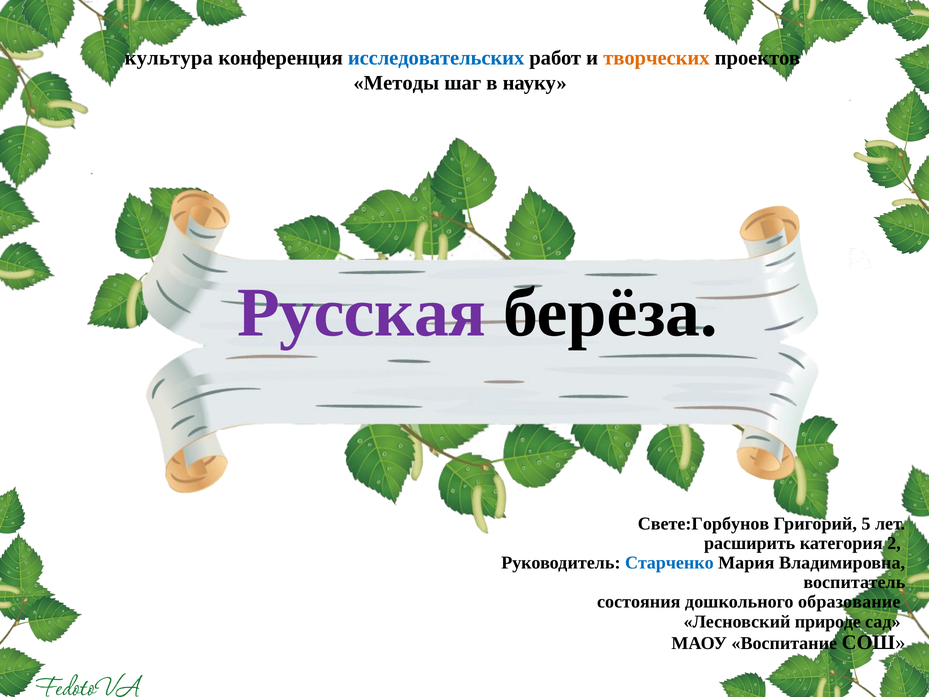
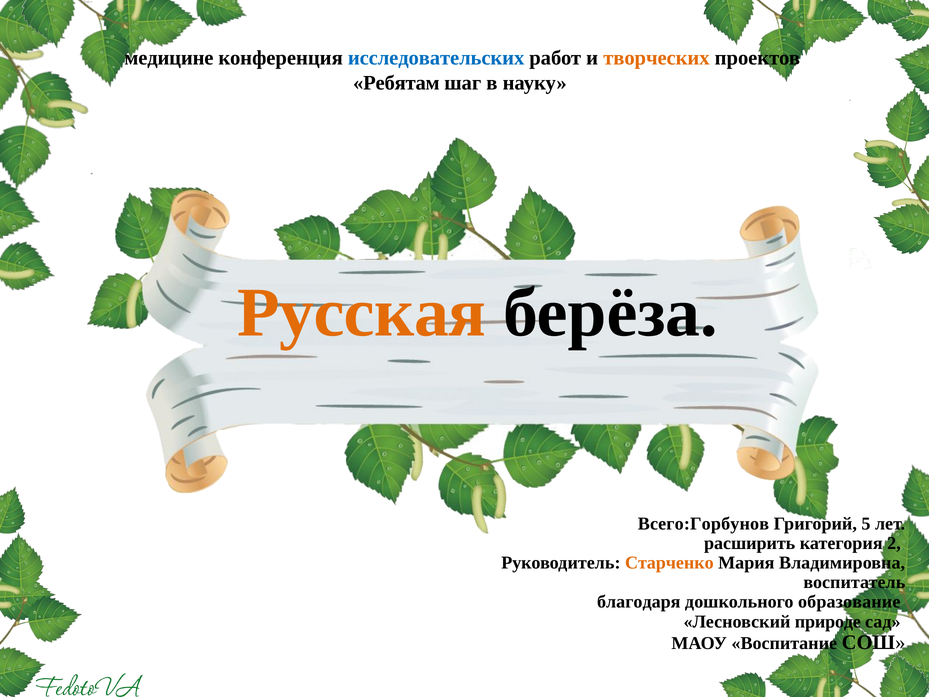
культура: культура -> медицине (169, 58)
Методы: Методы -> Ребятам (396, 83)
Русская colour: purple -> orange (362, 313)
Свете:Горбунов: Свете:Горбунов -> Всего:Горбунов (703, 524)
Старченко colour: blue -> orange (669, 563)
состояния: состояния -> благодаря (639, 602)
